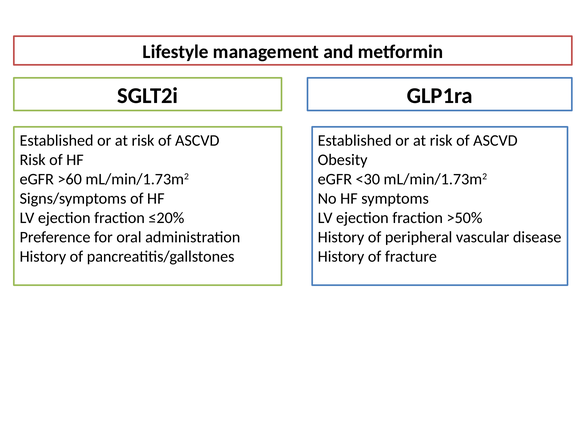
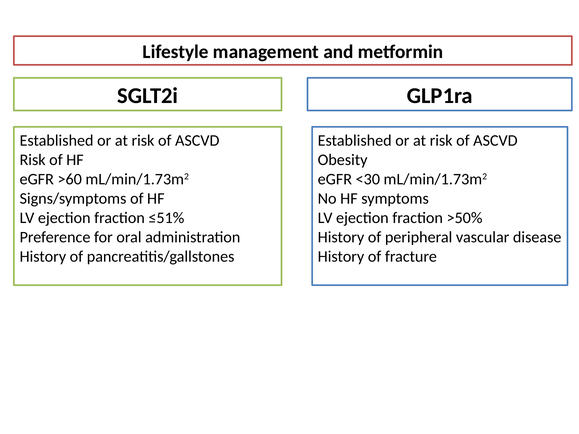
≤20%: ≤20% -> ≤51% (166, 218)
